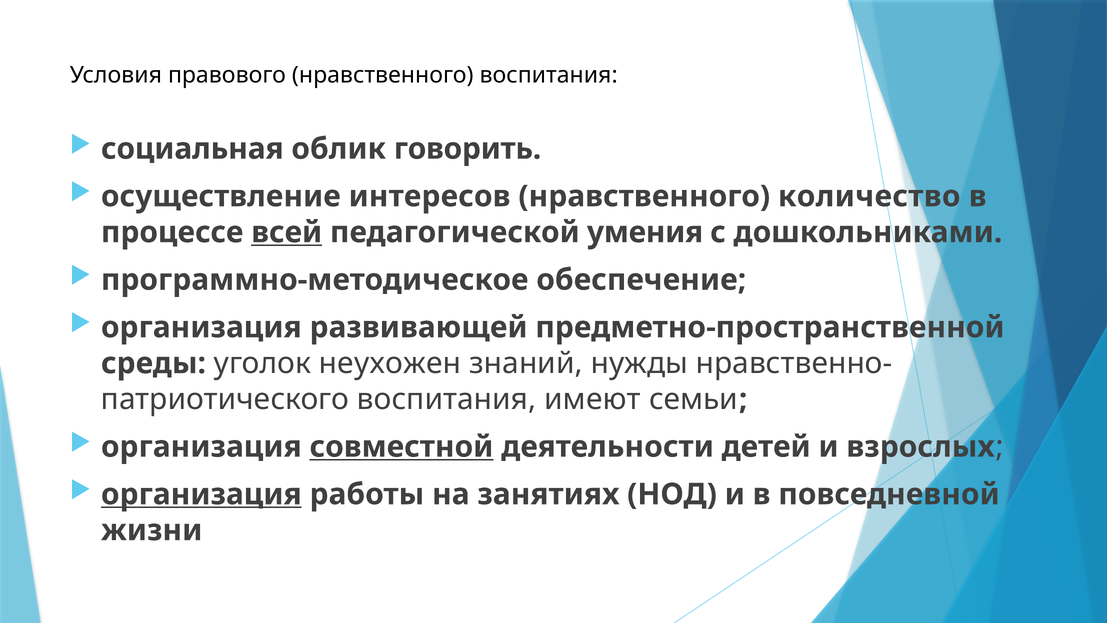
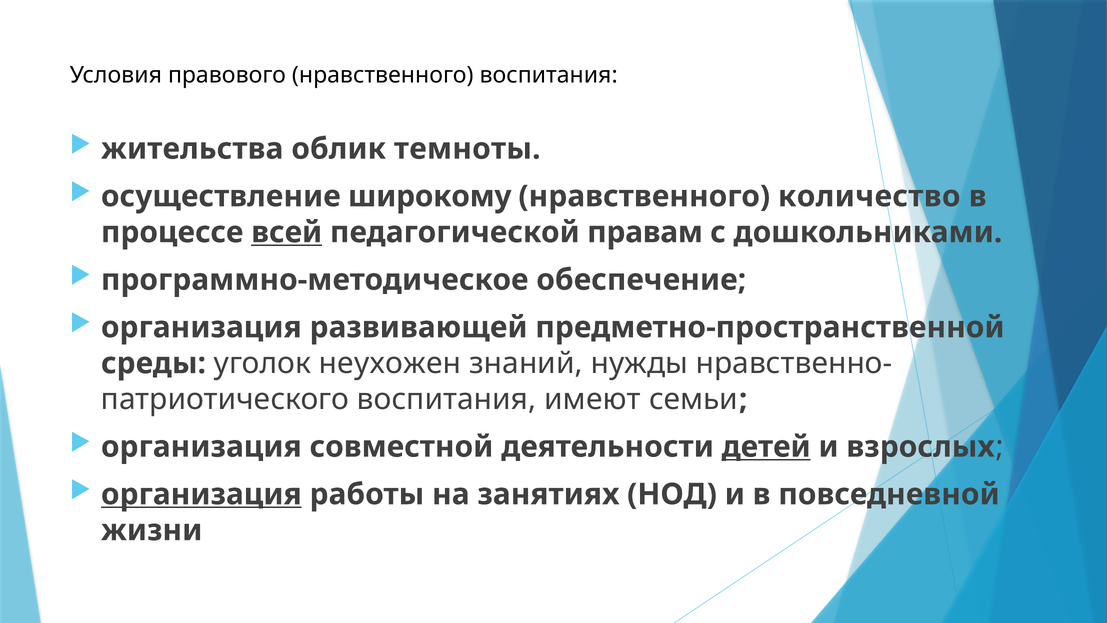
социальная: социальная -> жительства (192, 149)
говорить: говорить -> темноты (467, 149)
интересов: интересов -> широкому (430, 196)
умения: умения -> правам (645, 232)
совместной underline: present -> none (401, 447)
детей underline: none -> present (766, 447)
